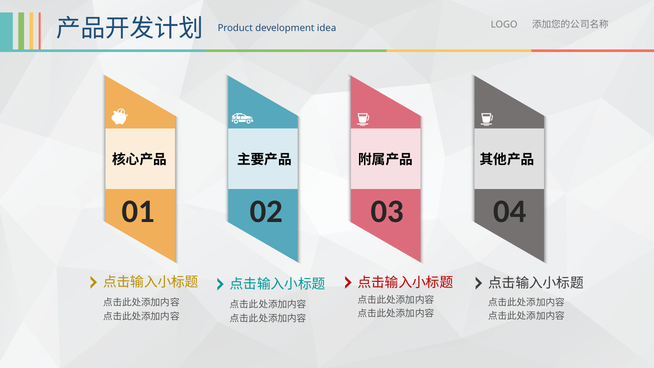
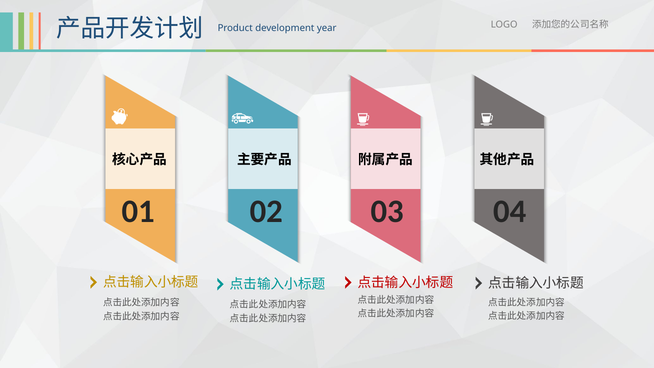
idea: idea -> year (327, 28)
